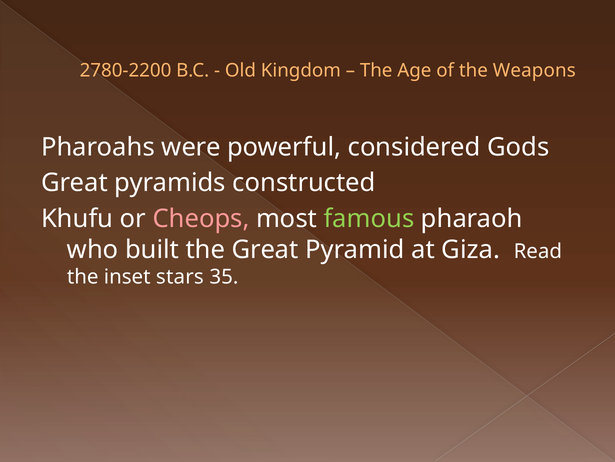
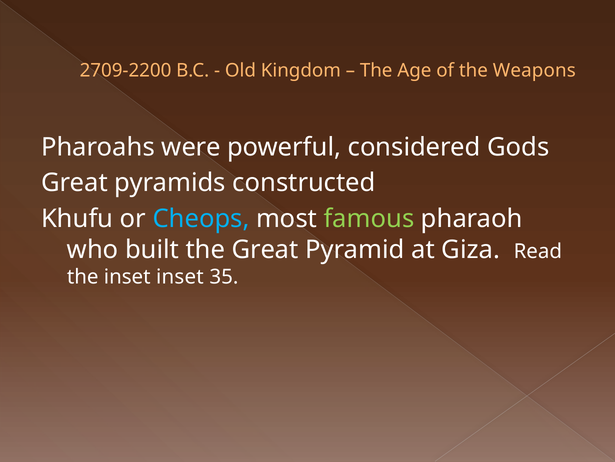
2780-2200: 2780-2200 -> 2709-2200 (126, 70)
Cheops colour: pink -> light blue (201, 219)
inset stars: stars -> inset (180, 277)
